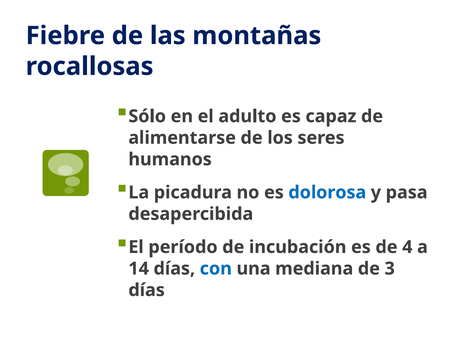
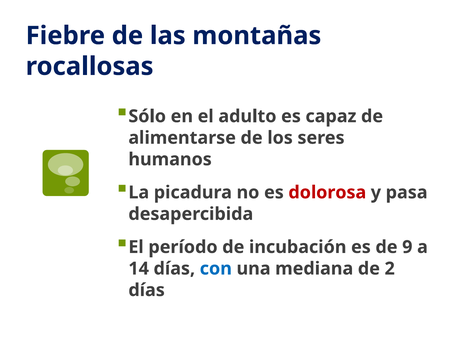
dolorosa colour: blue -> red (327, 193)
4: 4 -> 9 (407, 247)
3: 3 -> 2 (390, 269)
